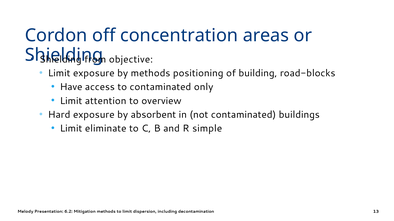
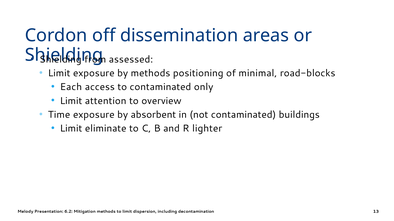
concentration: concentration -> dissemination (179, 36)
objective: objective -> assessed (131, 59)
building: building -> minimal (258, 73)
Have: Have -> Each (71, 87)
Hard: Hard -> Time (59, 115)
simple: simple -> lighter (207, 129)
